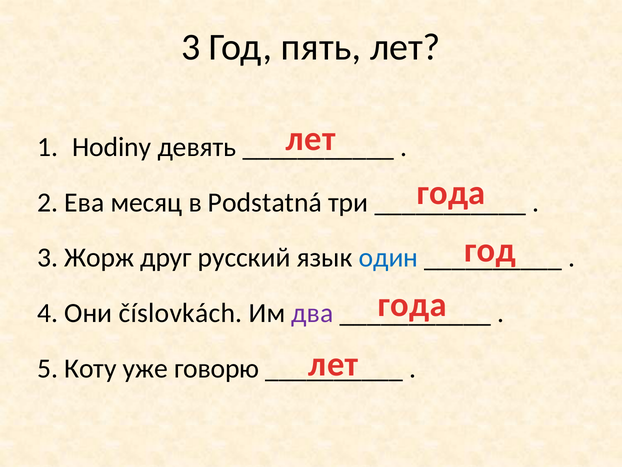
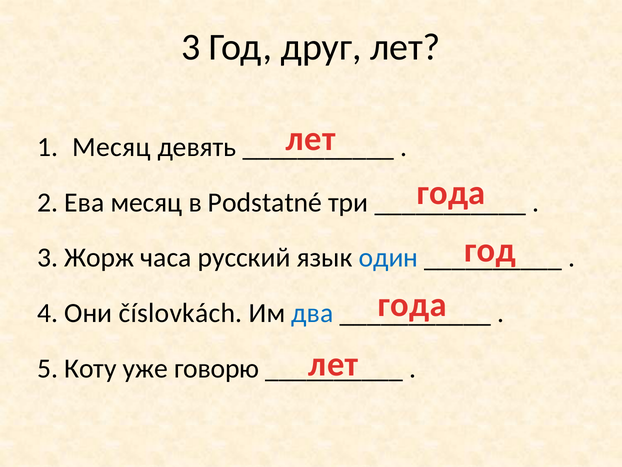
пять: пять -> друг (321, 47)
Hodiny: Hodiny -> Месяц (112, 147)
Podstatná: Podstatná -> Podstatné (265, 202)
друг: друг -> часа (166, 258)
два colour: purple -> blue (312, 313)
